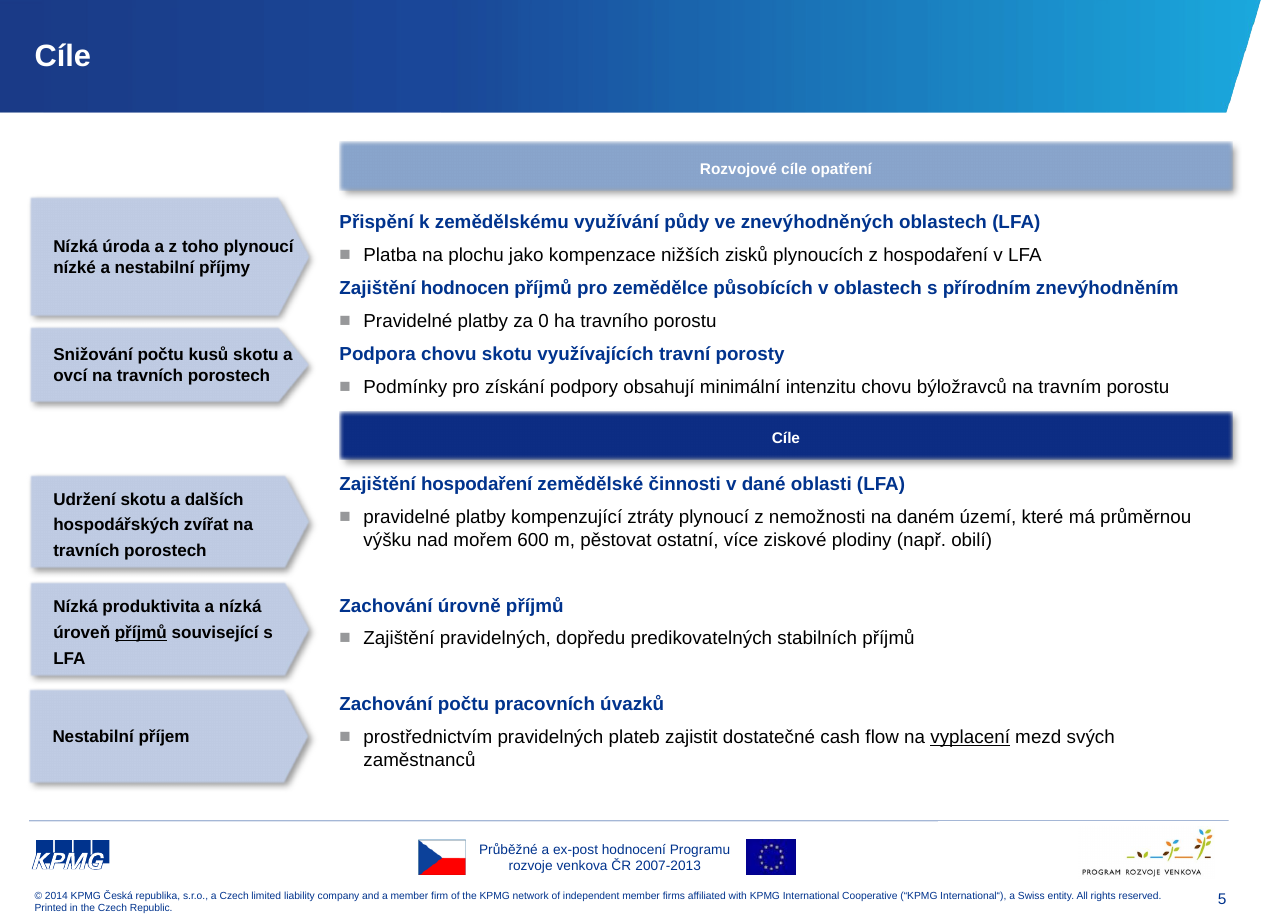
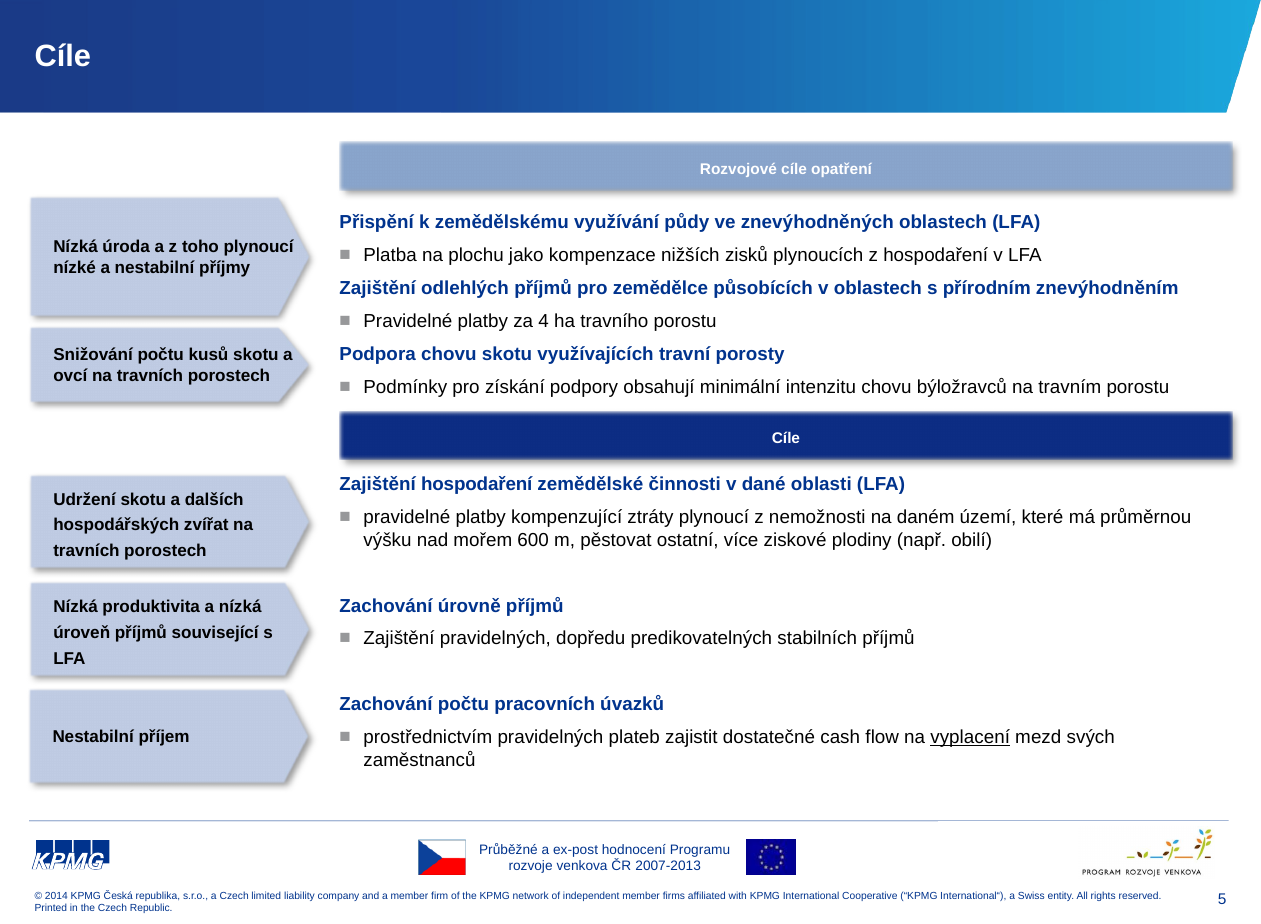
hodnocen: hodnocen -> odlehlých (465, 288)
0: 0 -> 4 (544, 321)
příjmů underline: present -> none (141, 633)
